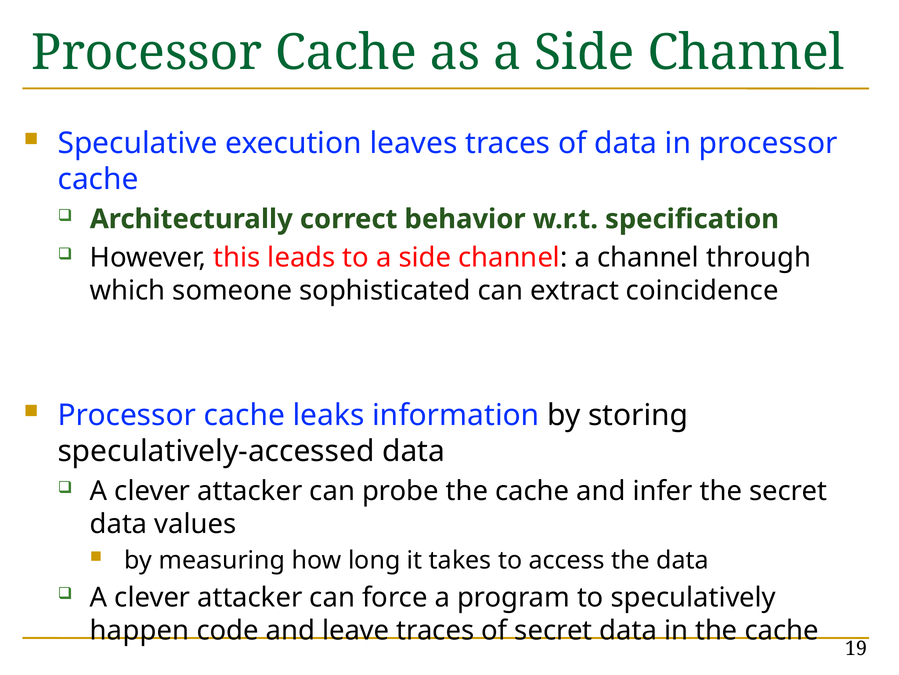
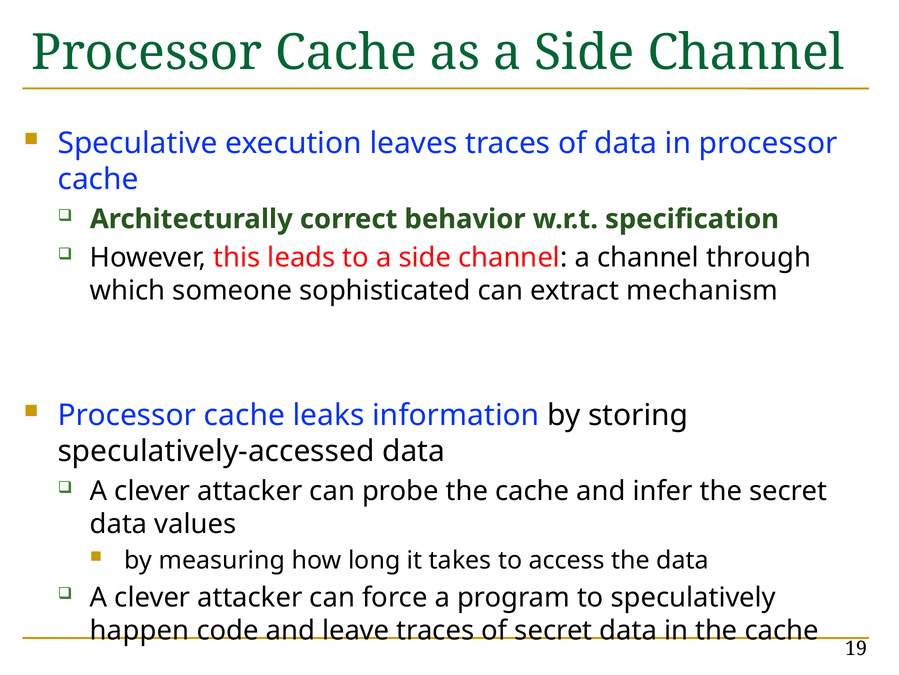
coincidence: coincidence -> mechanism (702, 290)
